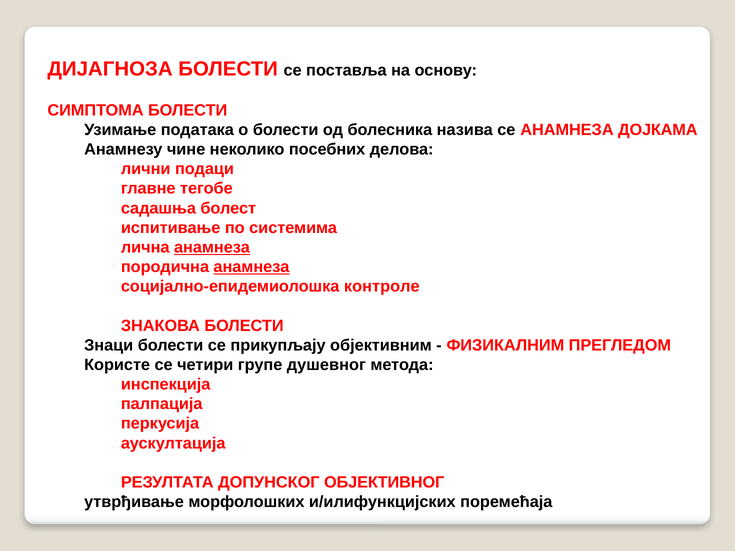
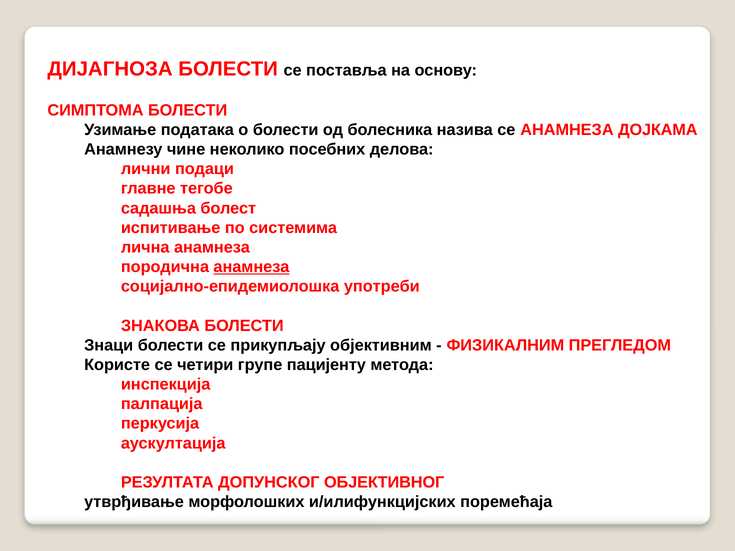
анамнеза underline: present -> none (212, 247)
контроле: контроле -> употреби (382, 287)
душевног: душевног -> пацијенту (326, 365)
